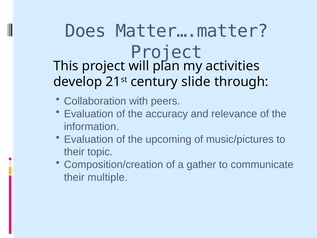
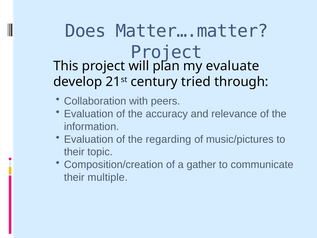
activities: activities -> evaluate (233, 66)
slide: slide -> tried (196, 82)
upcoming: upcoming -> regarding (168, 139)
